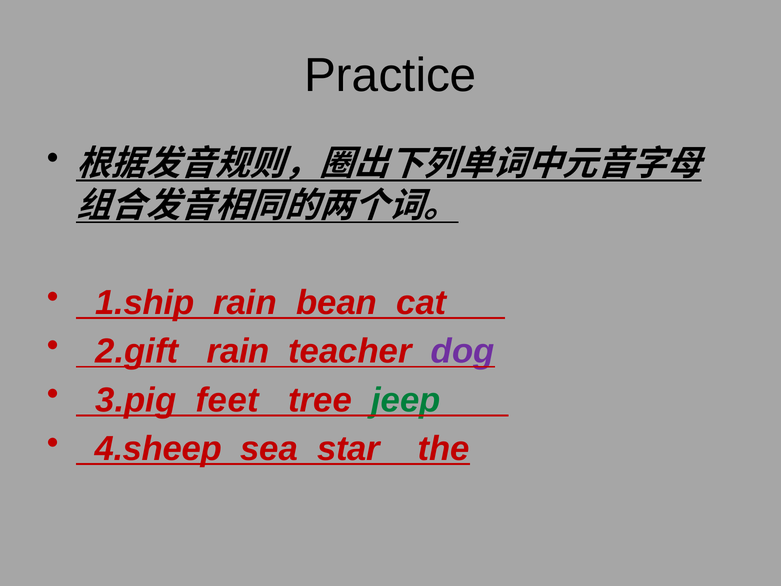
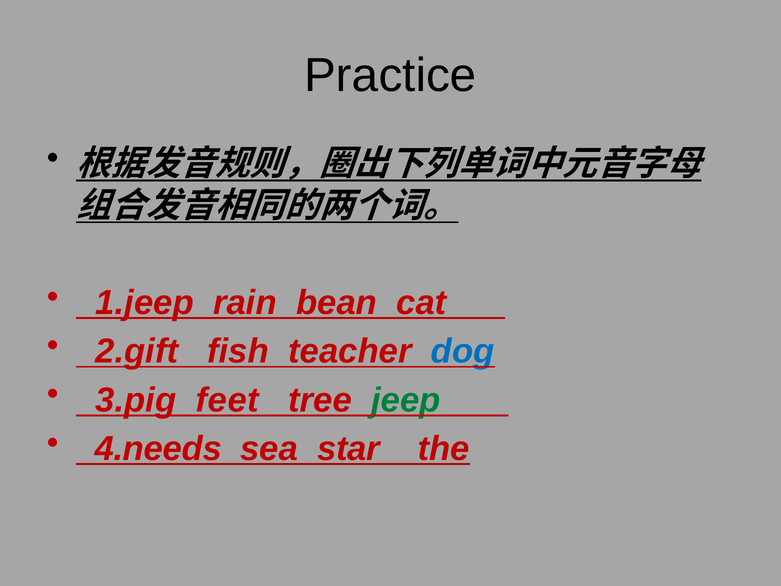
1.ship: 1.ship -> 1.jeep (145, 303)
2.gift rain: rain -> fish (238, 351)
dog colour: purple -> blue (463, 351)
4.sheep: 4.sheep -> 4.needs (158, 449)
